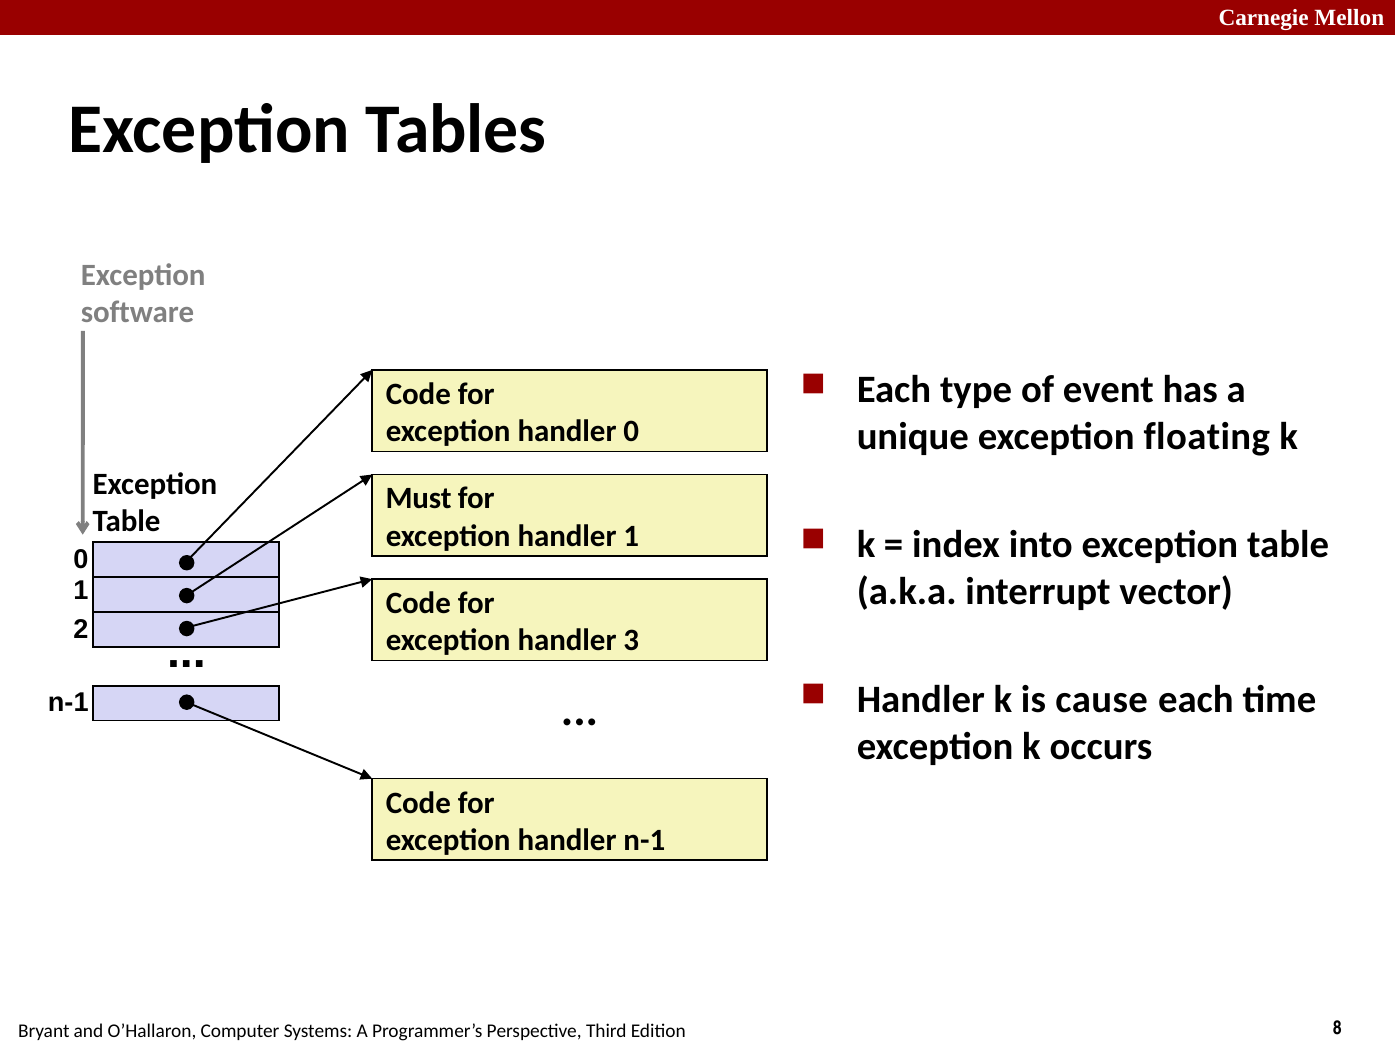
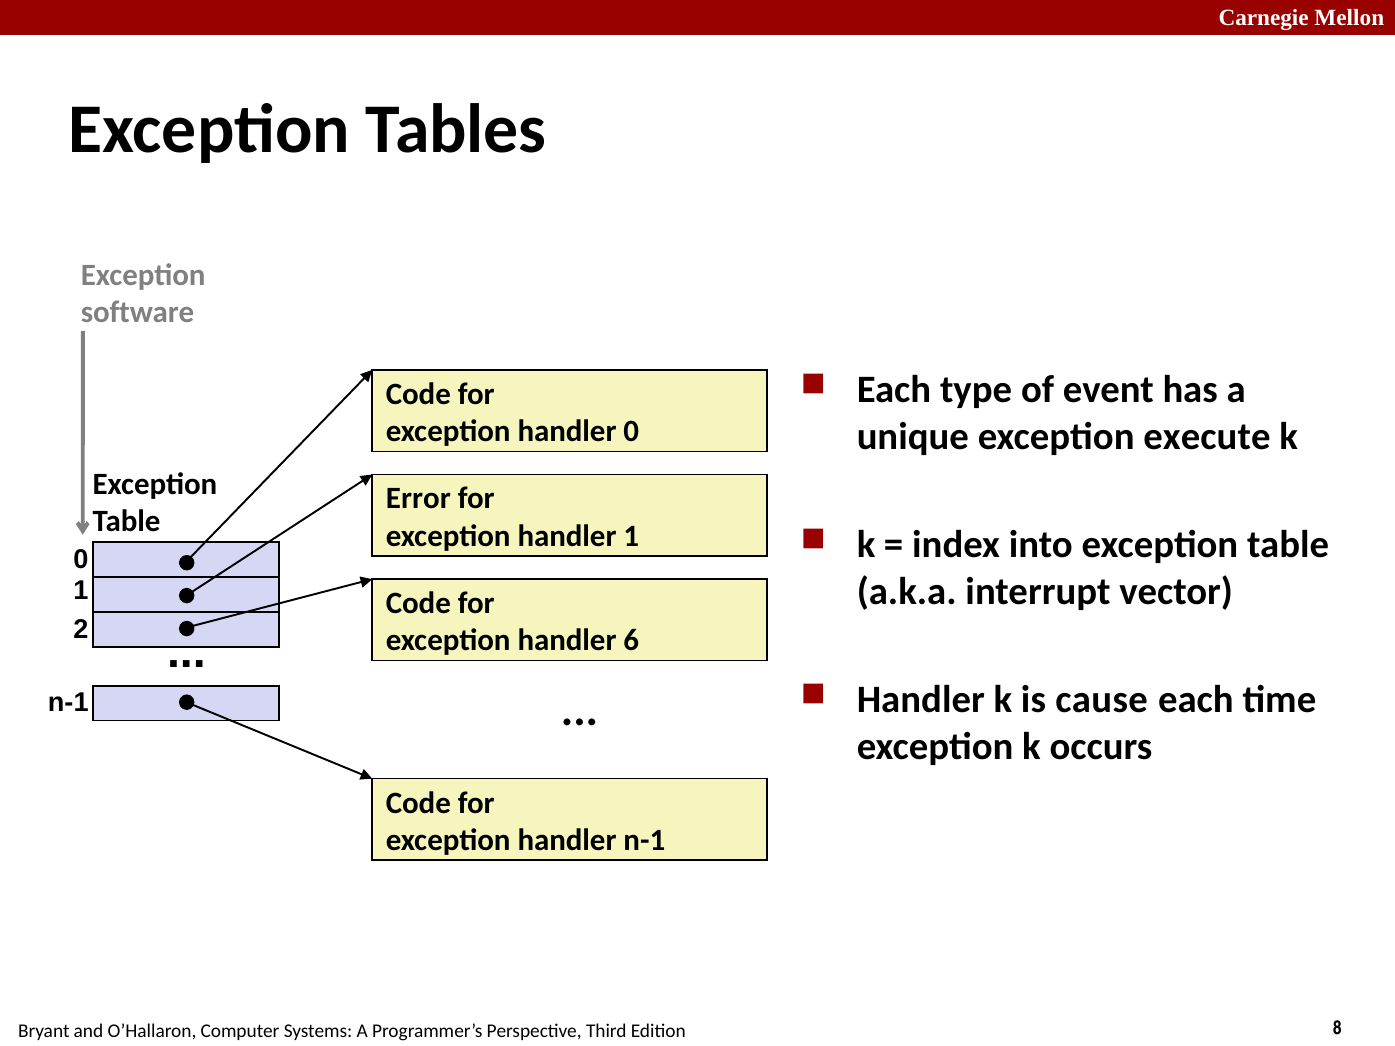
floating: floating -> execute (1207, 436)
Must: Must -> Error (418, 499)
3: 3 -> 6 (631, 641)
